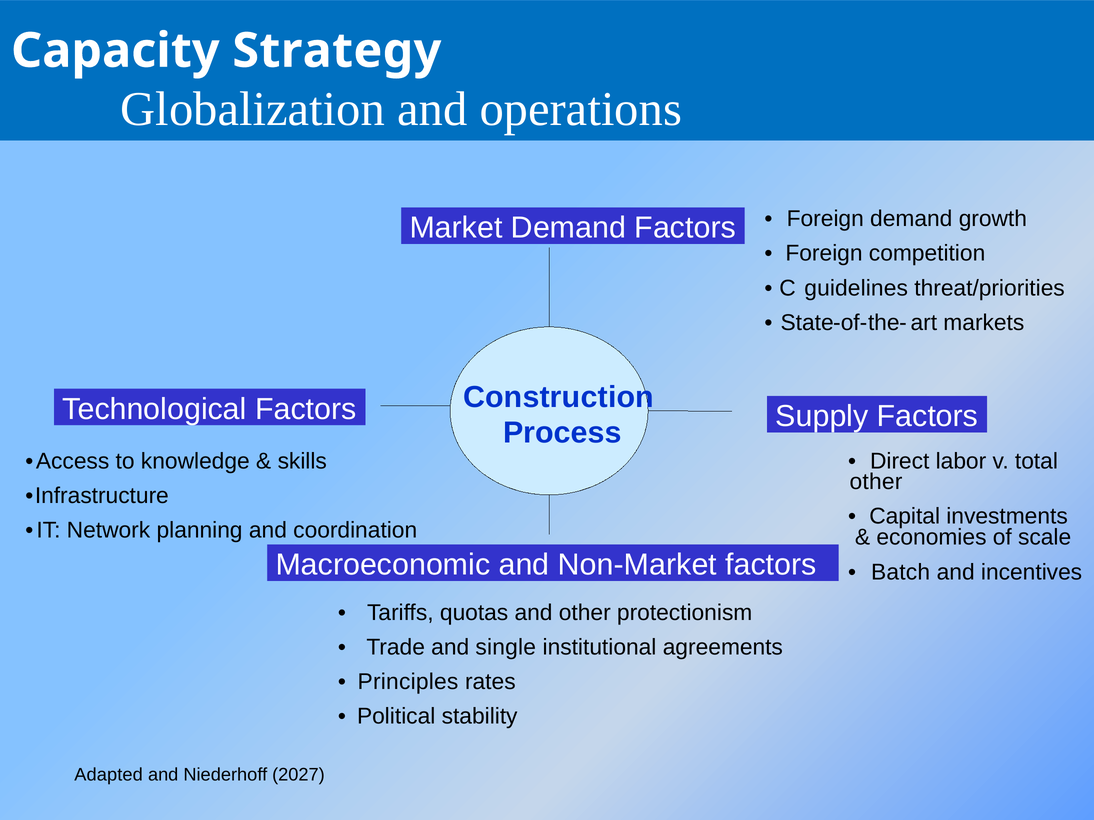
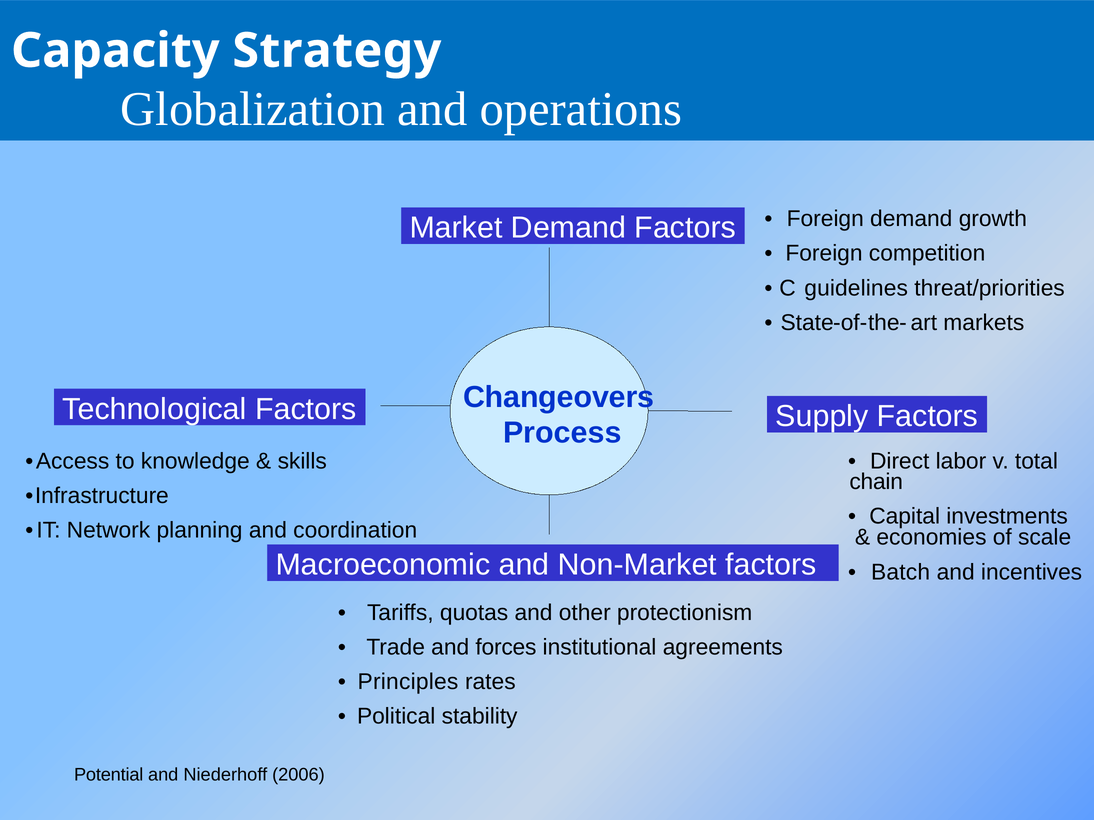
Construction: Construction -> Changeovers (559, 397)
other: other -> chain (876, 482)
single: single -> forces (506, 648)
Adapted: Adapted -> Potential (109, 775)
2027: 2027 -> 2006 (298, 775)
